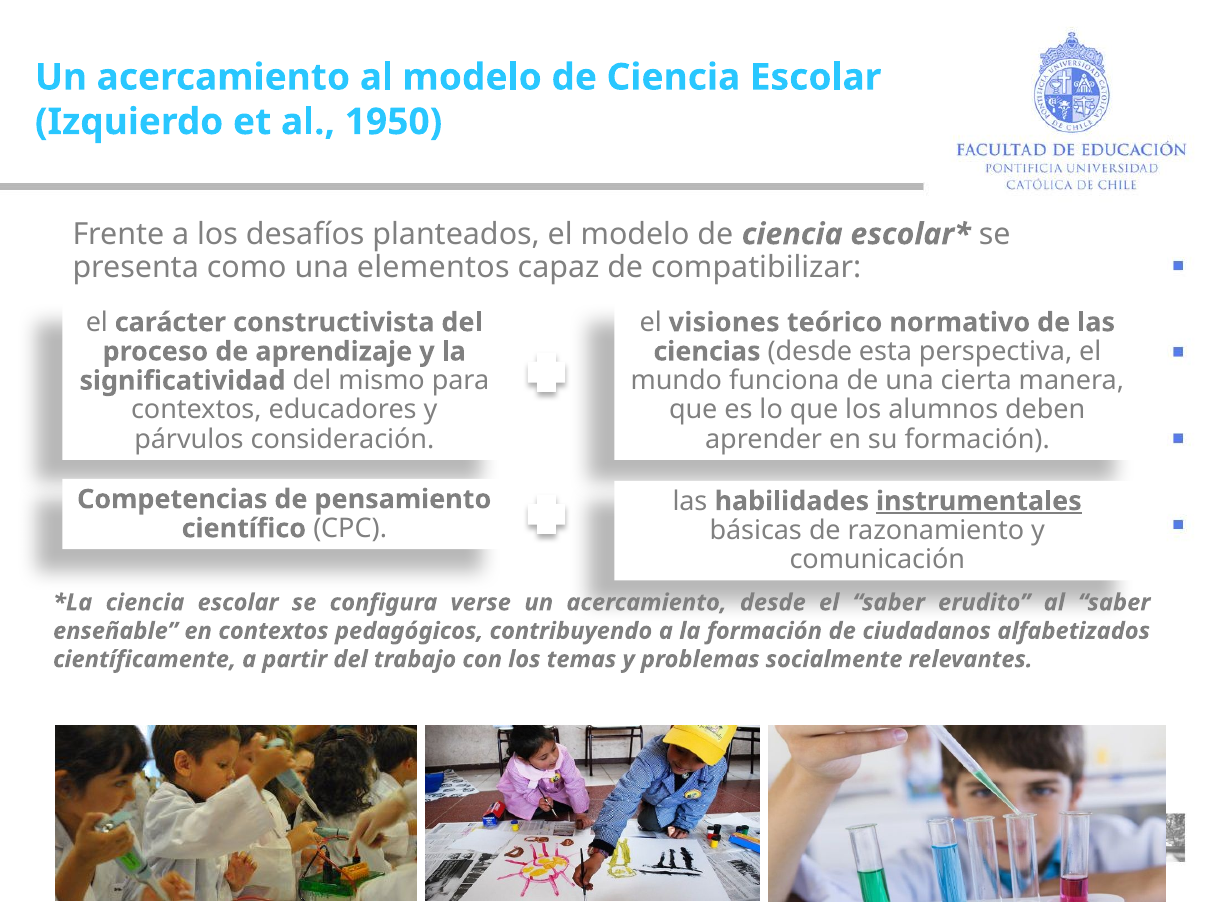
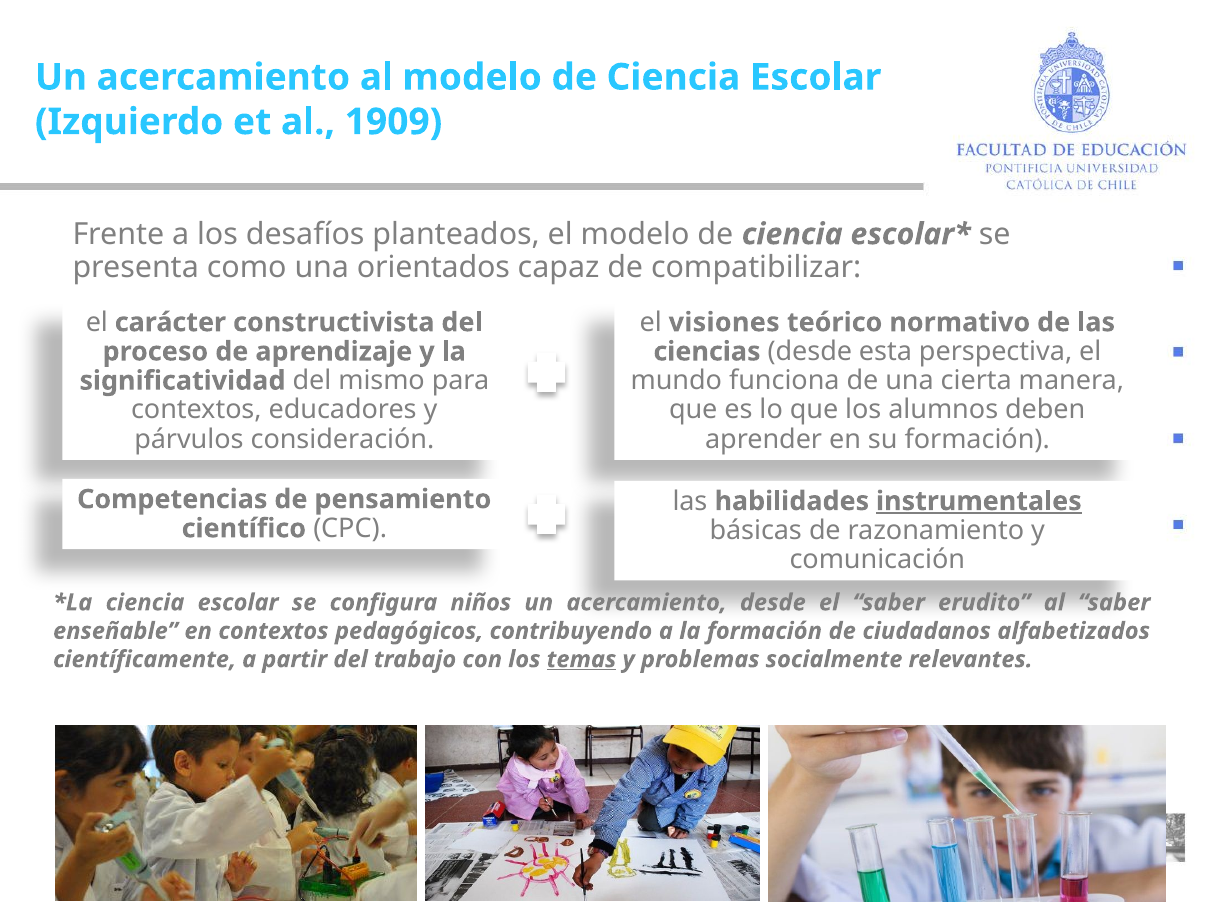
1950: 1950 -> 1909 (393, 122)
elementos: elementos -> orientados (433, 267)
verse: verse -> niños (481, 602)
temas underline: none -> present (581, 659)
